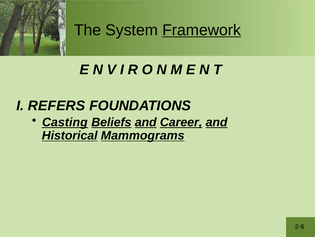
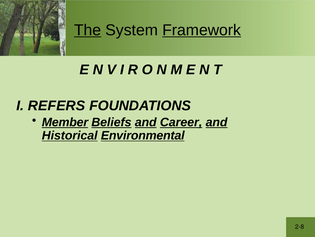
The underline: none -> present (88, 30)
Casting: Casting -> Member (65, 122)
Mammograms: Mammograms -> Environmental (143, 135)
